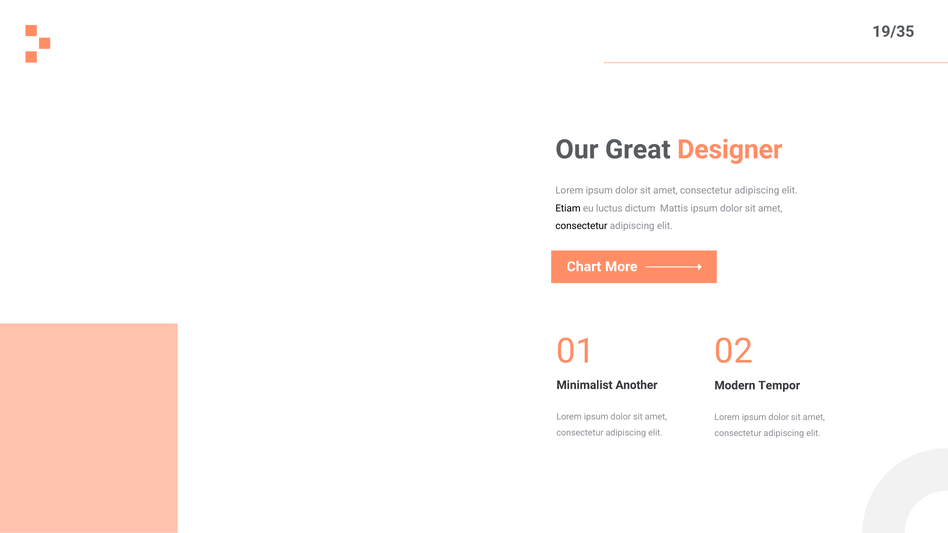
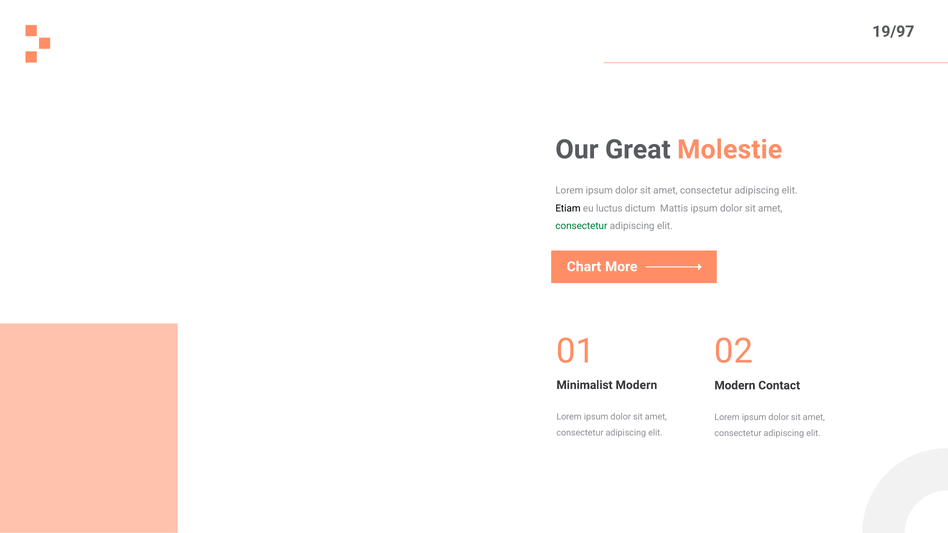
19/35: 19/35 -> 19/97 (893, 32)
Designer: Designer -> Molestie (730, 150)
consectetur colour: black -> green (581, 226)
Minimalist Another: Another -> Modern (636, 385)
Tempor: Tempor -> Contact (779, 386)
